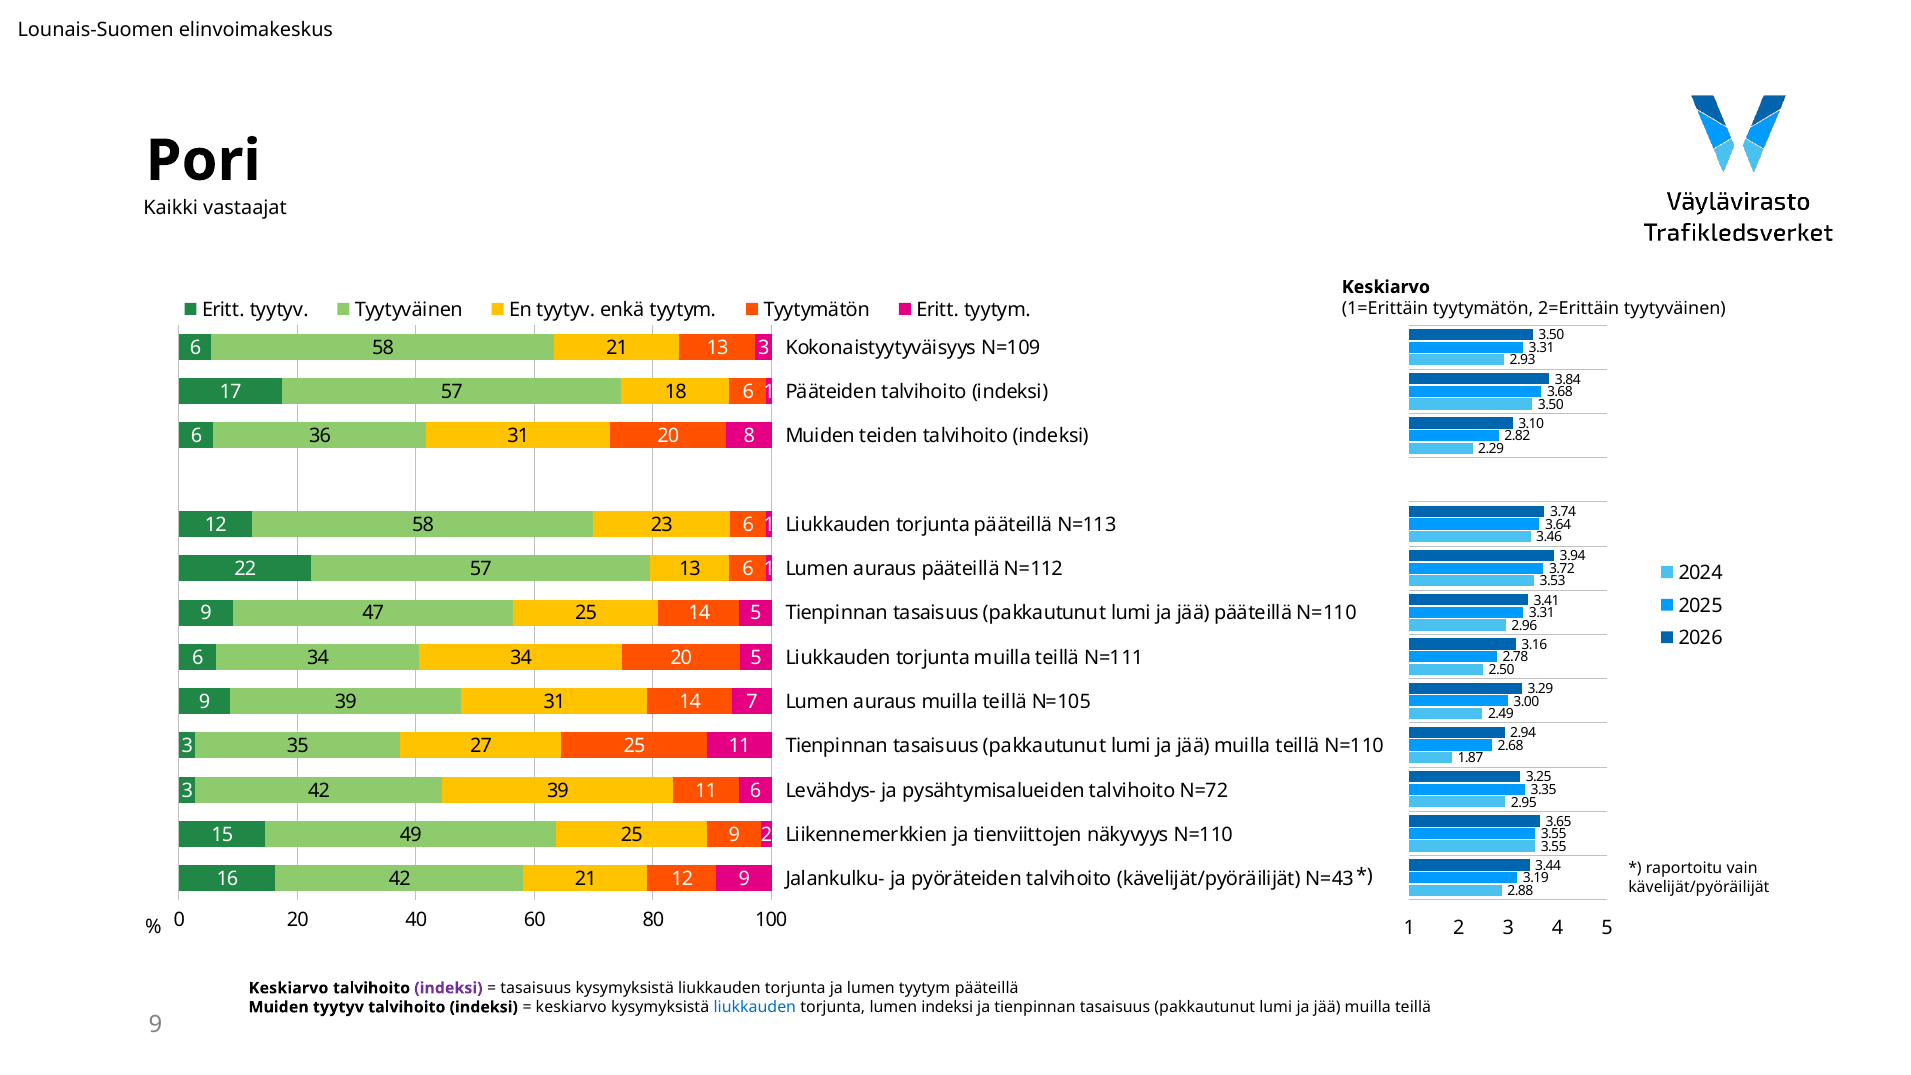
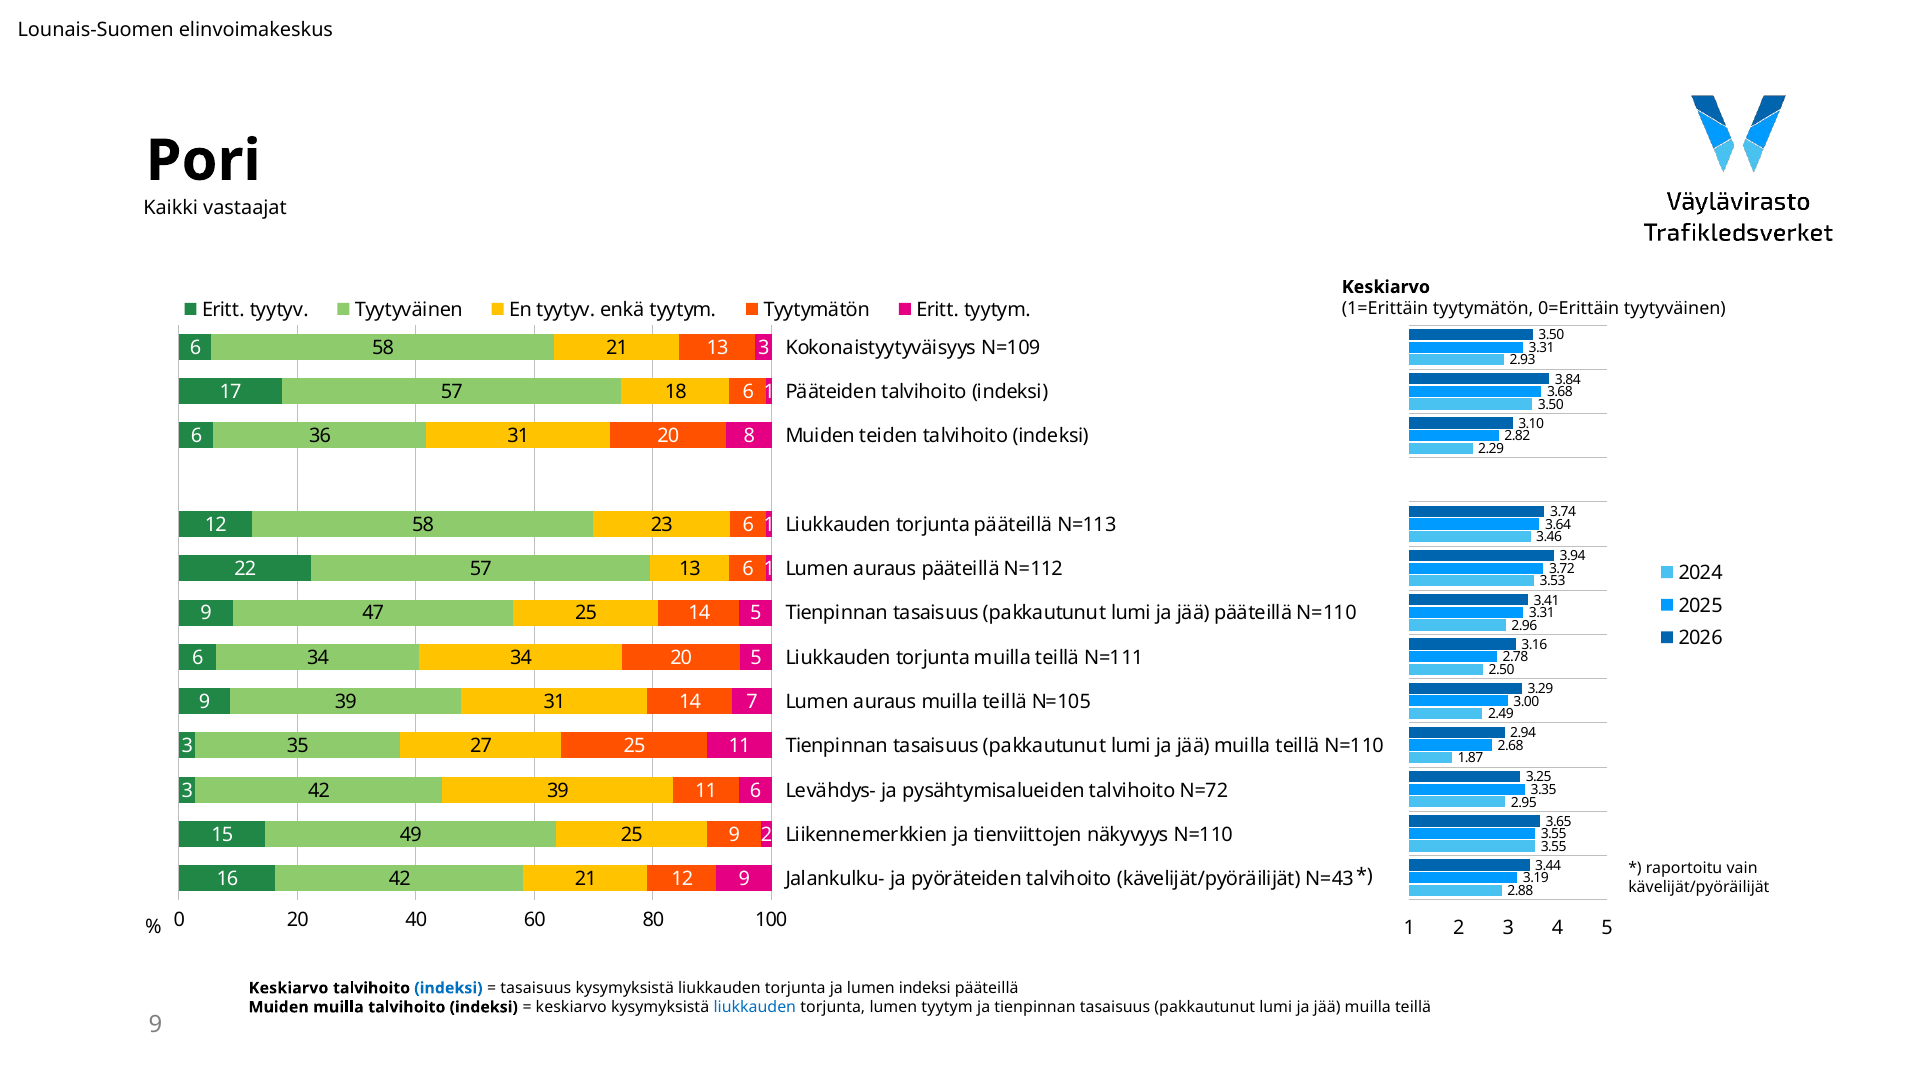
2=Erittäin: 2=Erittäin -> 0=Erittäin (1579, 309)
indeksi colour: purple -> blue (448, 988)
lumen tyytym: tyytym -> indeksi (925, 988)
Muiden tyytyv: tyytyv -> muilla (338, 1007)
lumen indeksi: indeksi -> tyytym (947, 1007)
